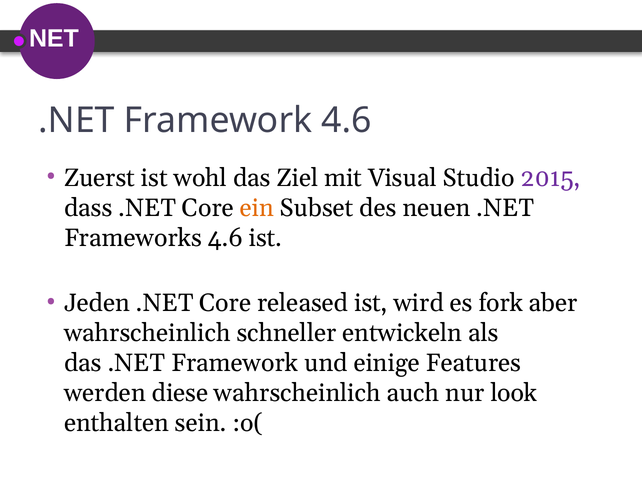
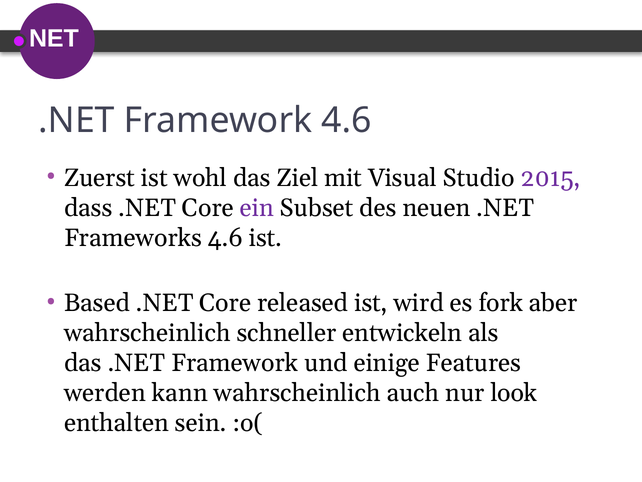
ein colour: orange -> purple (257, 208)
Jeden: Jeden -> Based (97, 303)
diese: diese -> kann (180, 392)
